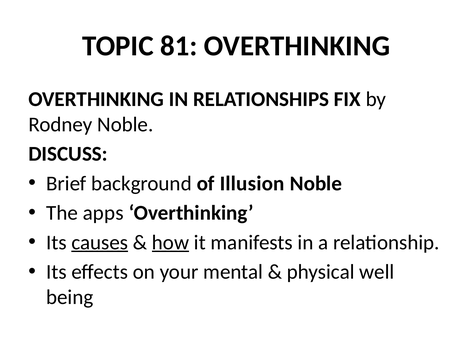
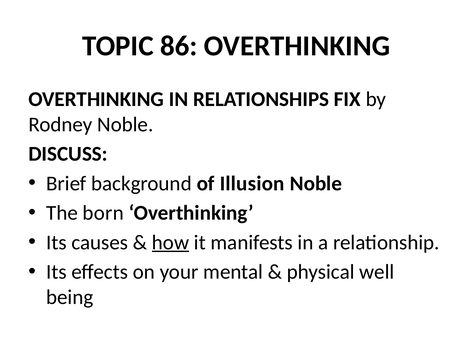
81: 81 -> 86 (179, 46)
apps: apps -> born (103, 213)
causes underline: present -> none (100, 242)
